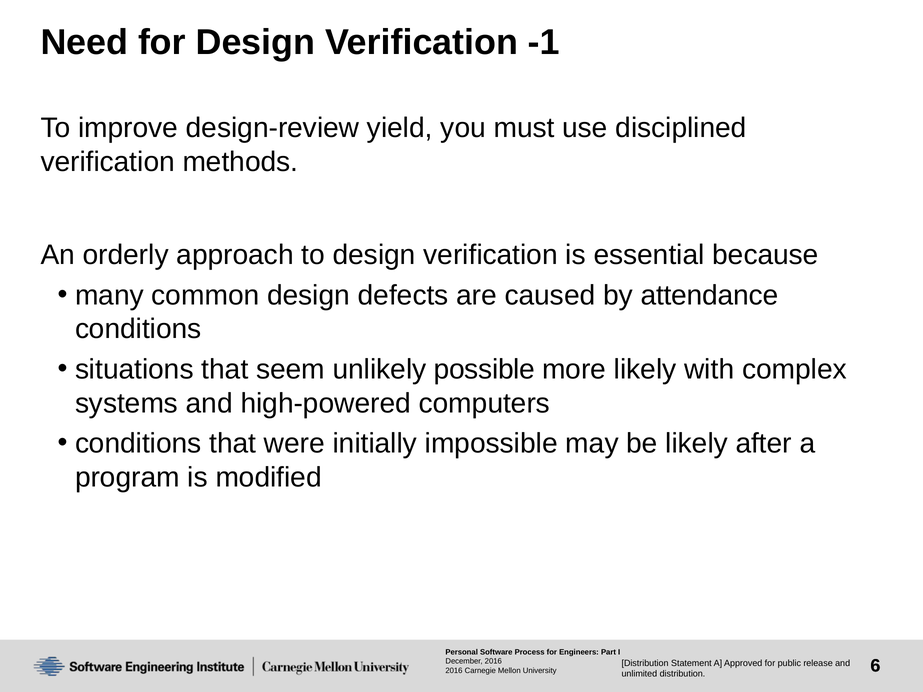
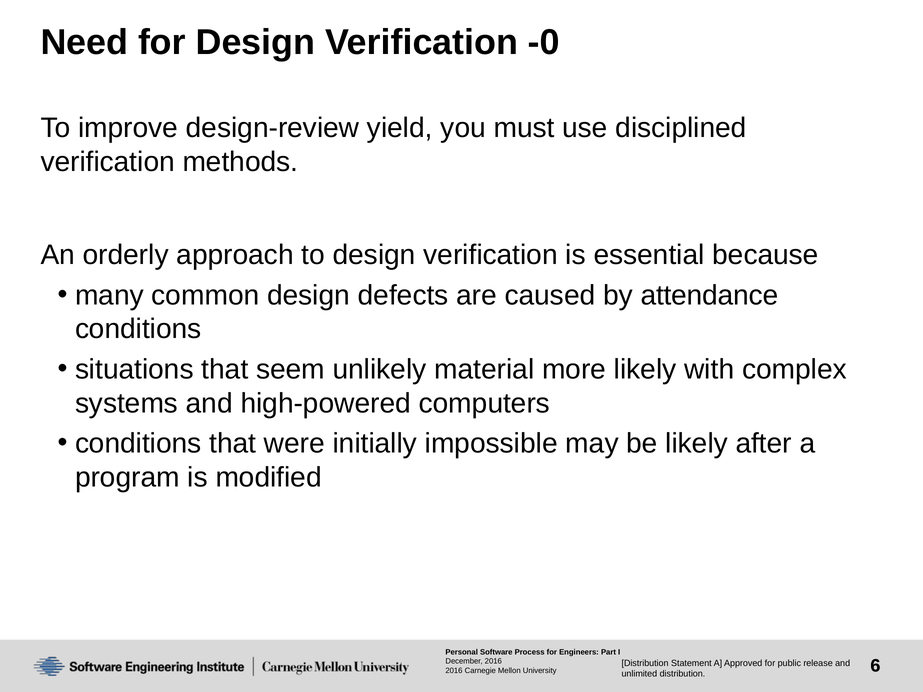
-1: -1 -> -0 (544, 42)
possible: possible -> material (484, 370)
